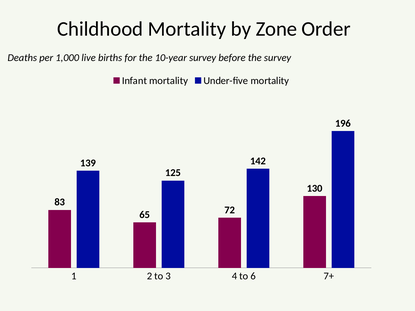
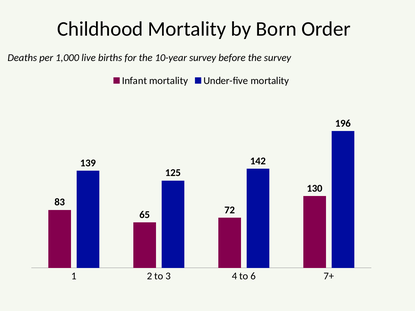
Zone: Zone -> Born (276, 29)
